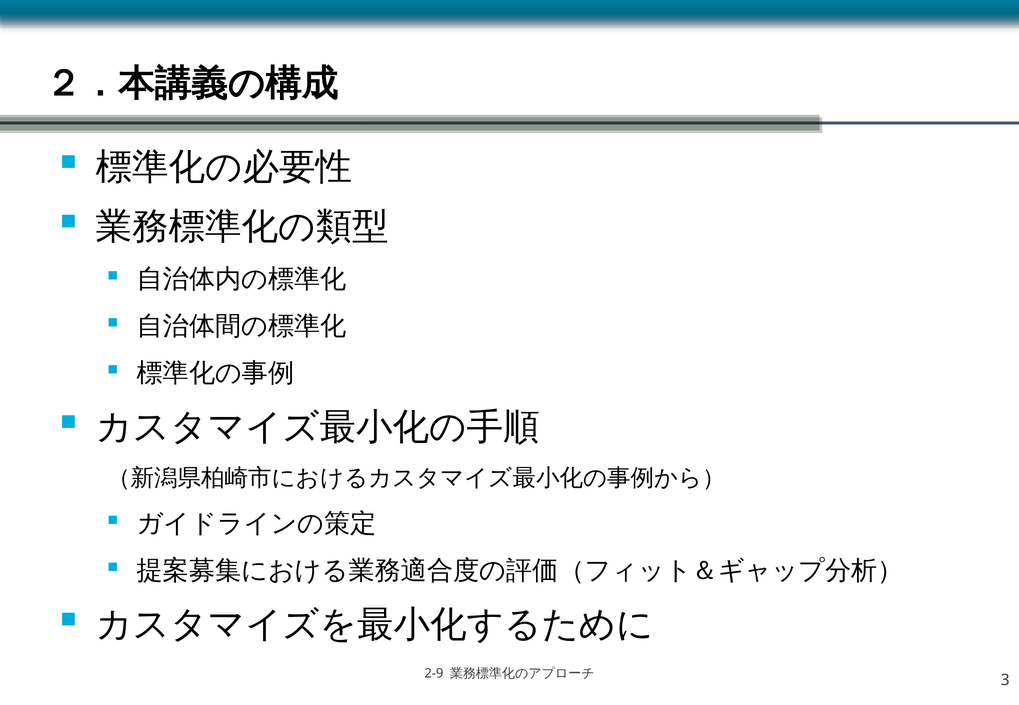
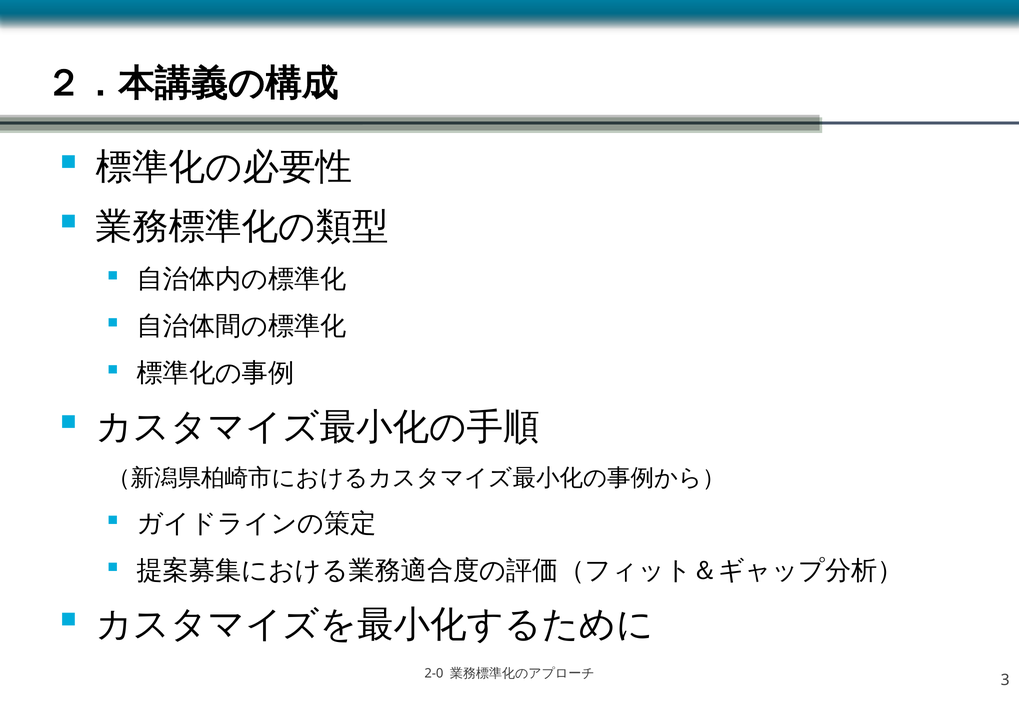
2-9: 2-9 -> 2-0 (434, 674)
